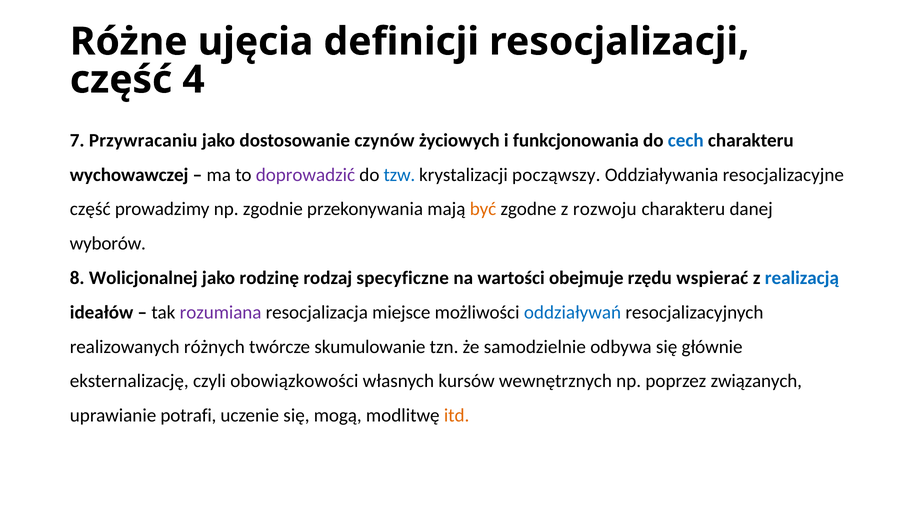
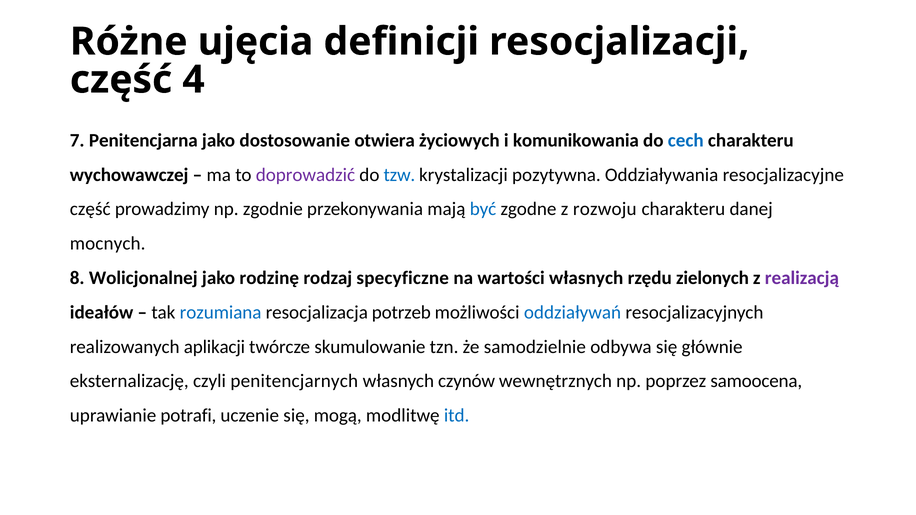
Przywracaniu: Przywracaniu -> Penitencjarna (143, 140)
czynów: czynów -> otwiera (385, 140)
funkcjonowania: funkcjonowania -> komunikowania (576, 140)
począwszy: począwszy -> pozytywna (556, 175)
być colour: orange -> blue (483, 209)
wyborów: wyborów -> mocnych (108, 244)
wartości obejmuje: obejmuje -> własnych (586, 278)
wspierać: wspierać -> zielonych (712, 278)
realizacją colour: blue -> purple (802, 278)
rozumiana colour: purple -> blue (221, 313)
miejsce: miejsce -> potrzeb (401, 313)
różnych: różnych -> aplikacji (214, 347)
obowiązkowości: obowiązkowości -> penitencjarnych (294, 381)
kursów: kursów -> czynów (467, 381)
związanych: związanych -> samoocena (756, 381)
itd colour: orange -> blue (457, 416)
